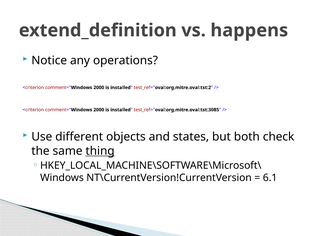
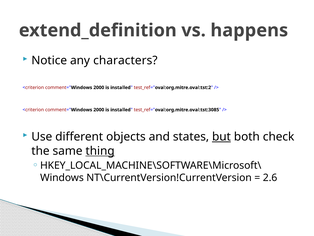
operations: operations -> characters (125, 60)
but underline: none -> present (221, 136)
6.1: 6.1 -> 2.6 (270, 177)
